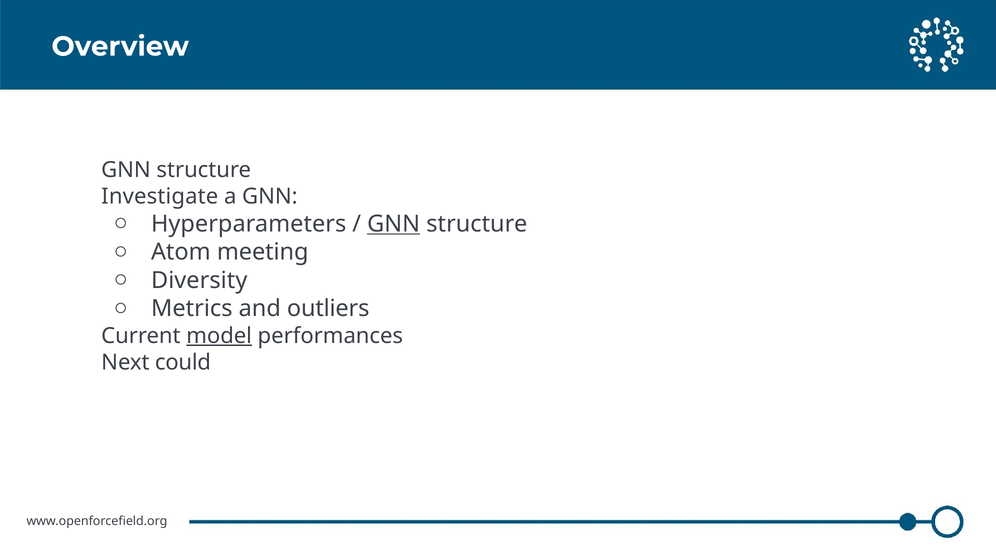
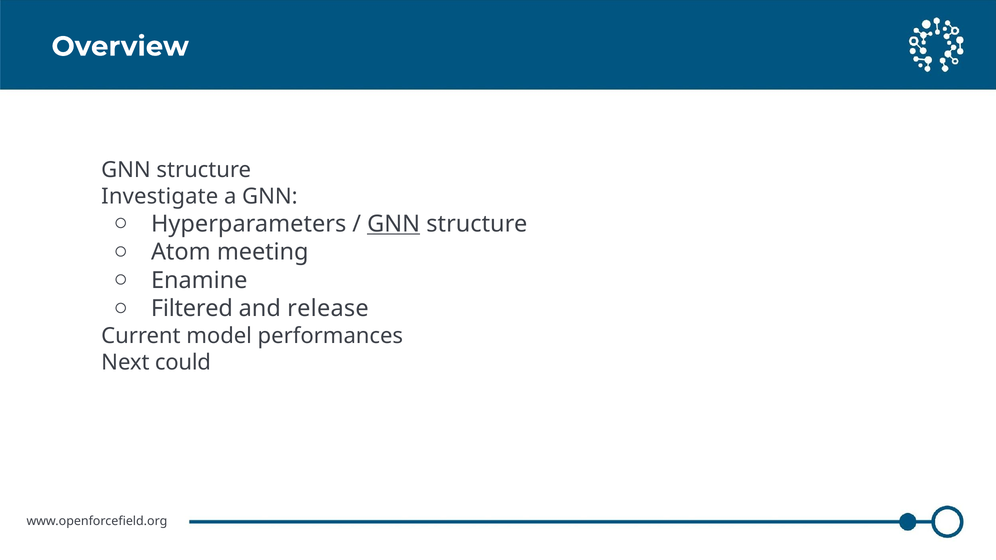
Diversity: Diversity -> Enamine (199, 280)
Metrics: Metrics -> Filtered (192, 309)
outliers: outliers -> release (328, 309)
model underline: present -> none (219, 336)
